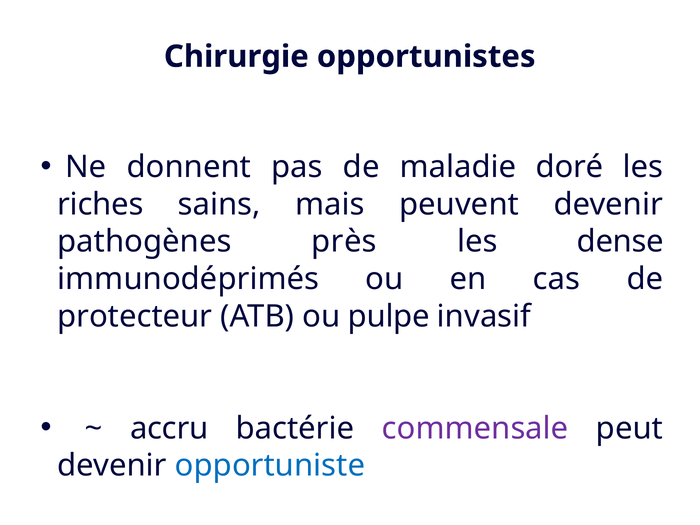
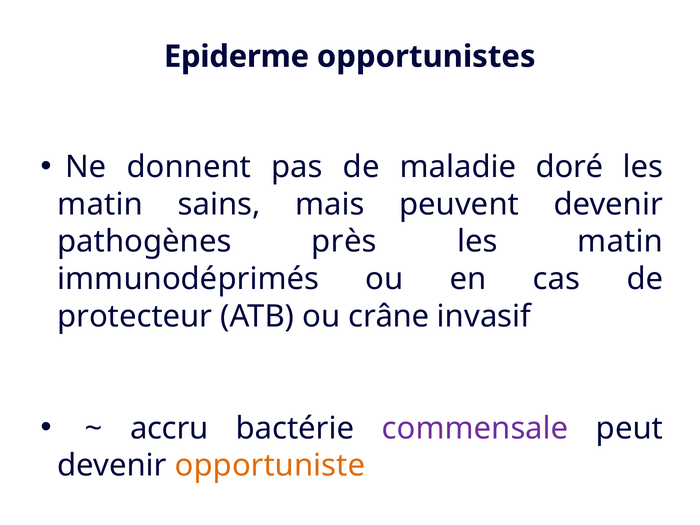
Chirurgie: Chirurgie -> Epiderme (236, 57)
riches: riches -> matin (100, 204)
dense: dense -> matin (620, 242)
pulpe: pulpe -> crâne (389, 316)
opportuniste colour: blue -> orange (270, 466)
